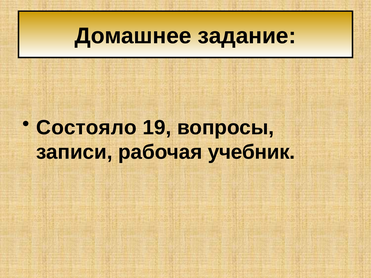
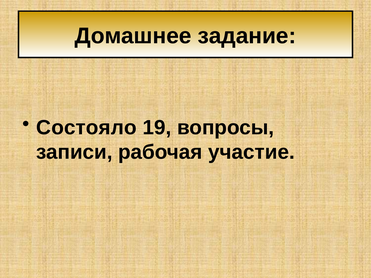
учебник: учебник -> участие (251, 152)
